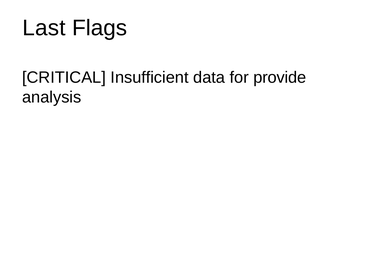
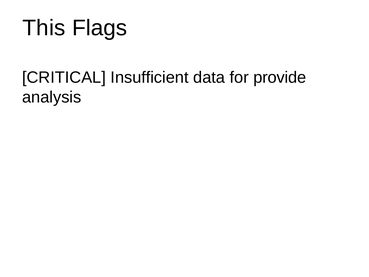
Last: Last -> This (44, 28)
